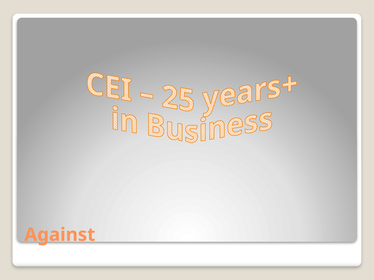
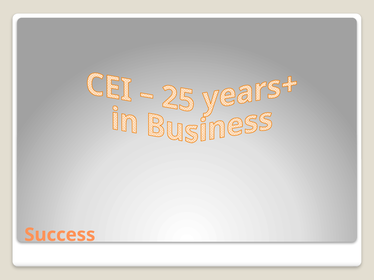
Against: Against -> Success (60, 235)
